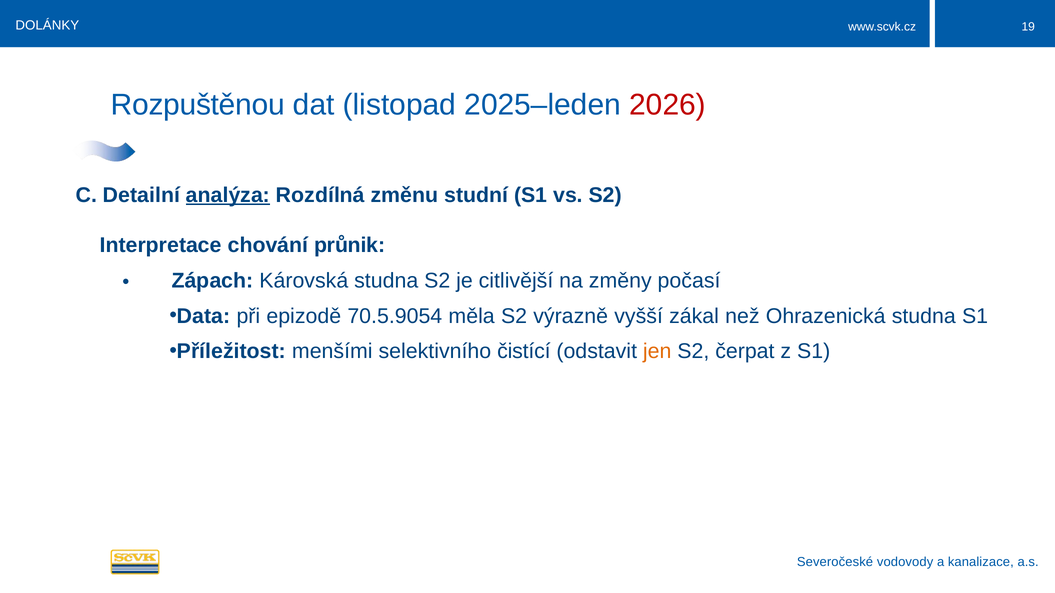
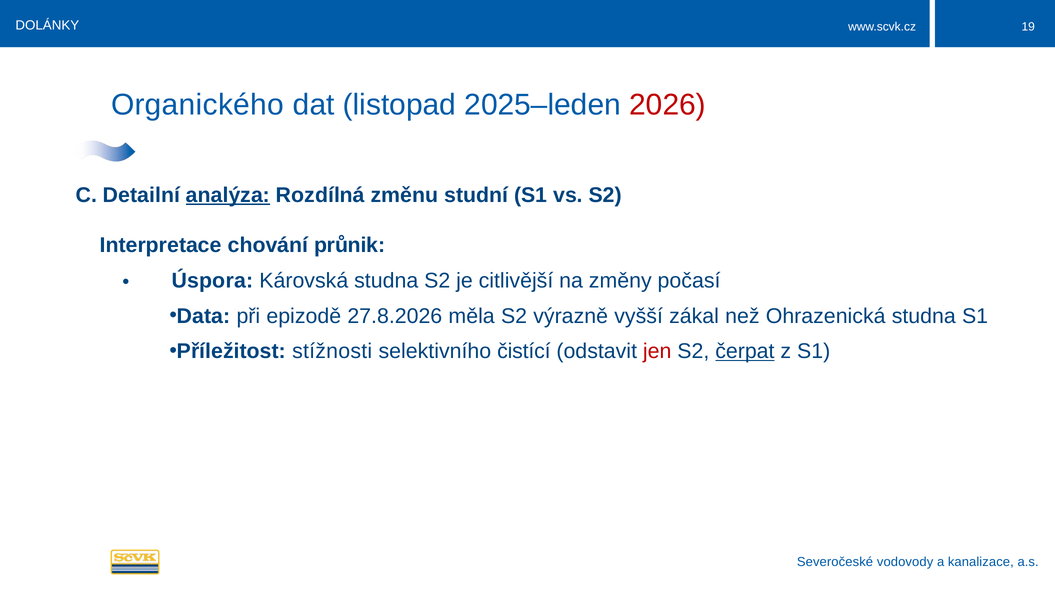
Rozpuštěnou: Rozpuštěnou -> Organického (198, 105)
Zápach: Zápach -> Úspora (212, 281)
70.5.9054: 70.5.9054 -> 27.8.2026 (395, 316)
menšími: menšími -> stížnosti (332, 352)
jen colour: orange -> red (657, 352)
čerpat underline: none -> present (745, 352)
